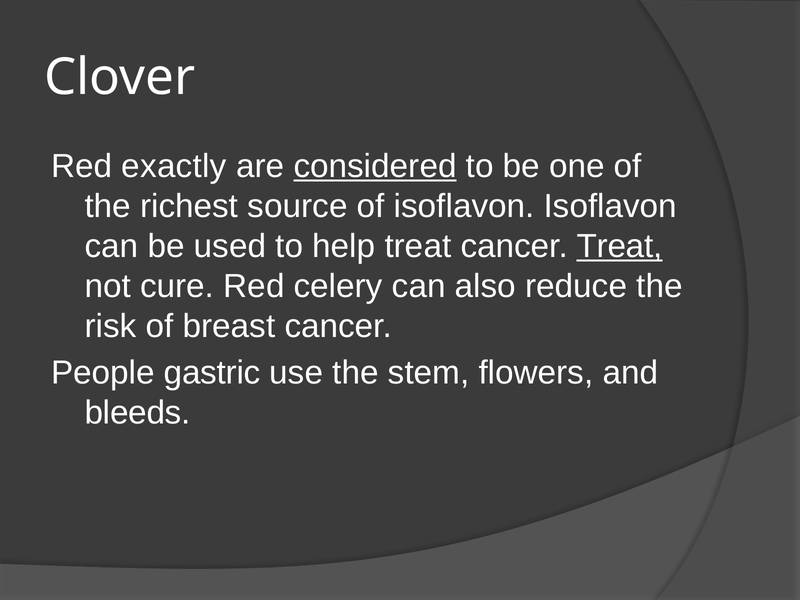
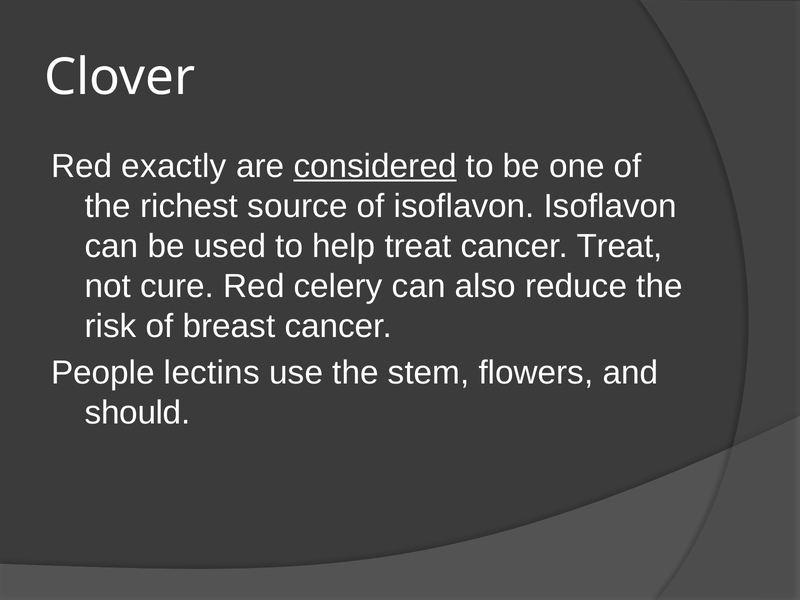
Treat underline: present -> none (620, 246)
gastric: gastric -> lectins (212, 373)
bleeds: bleeds -> should (138, 413)
